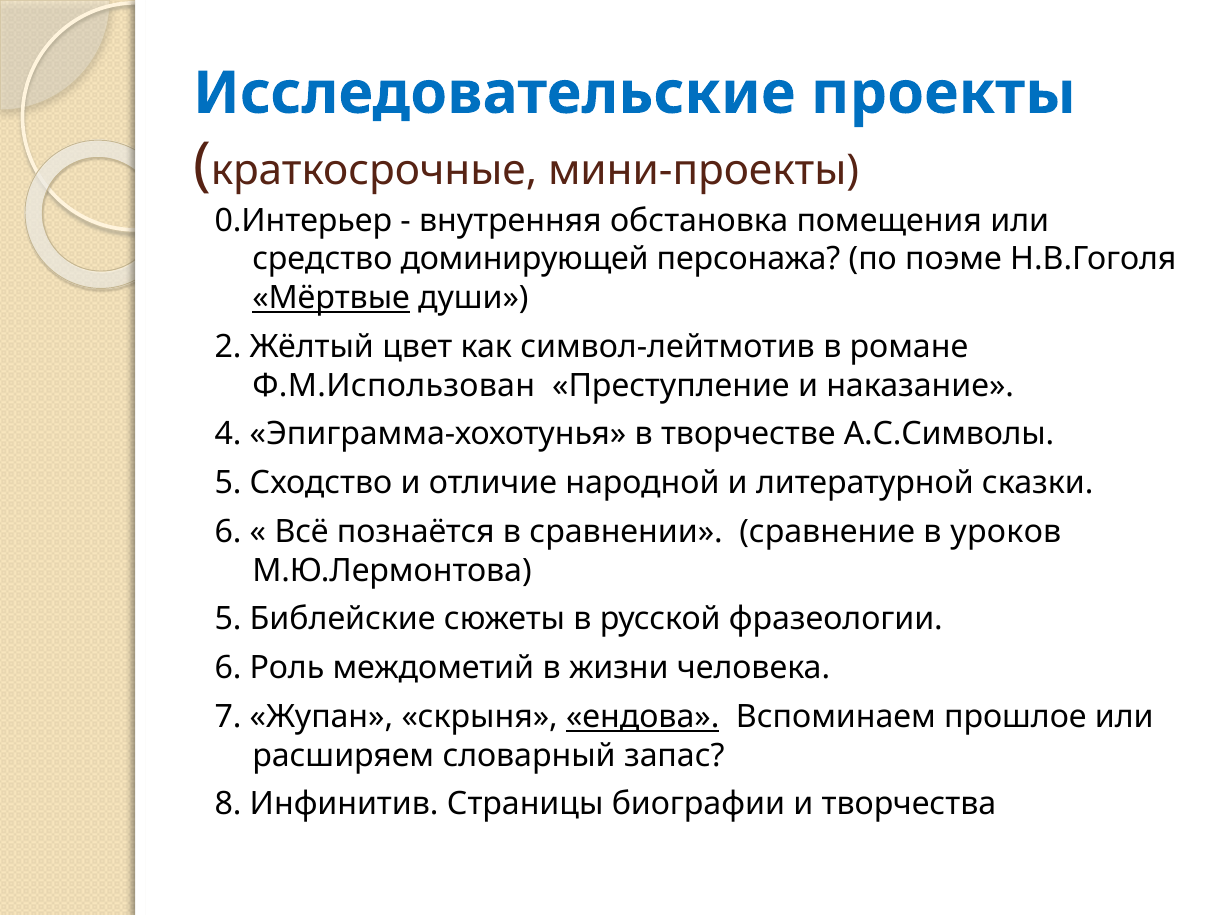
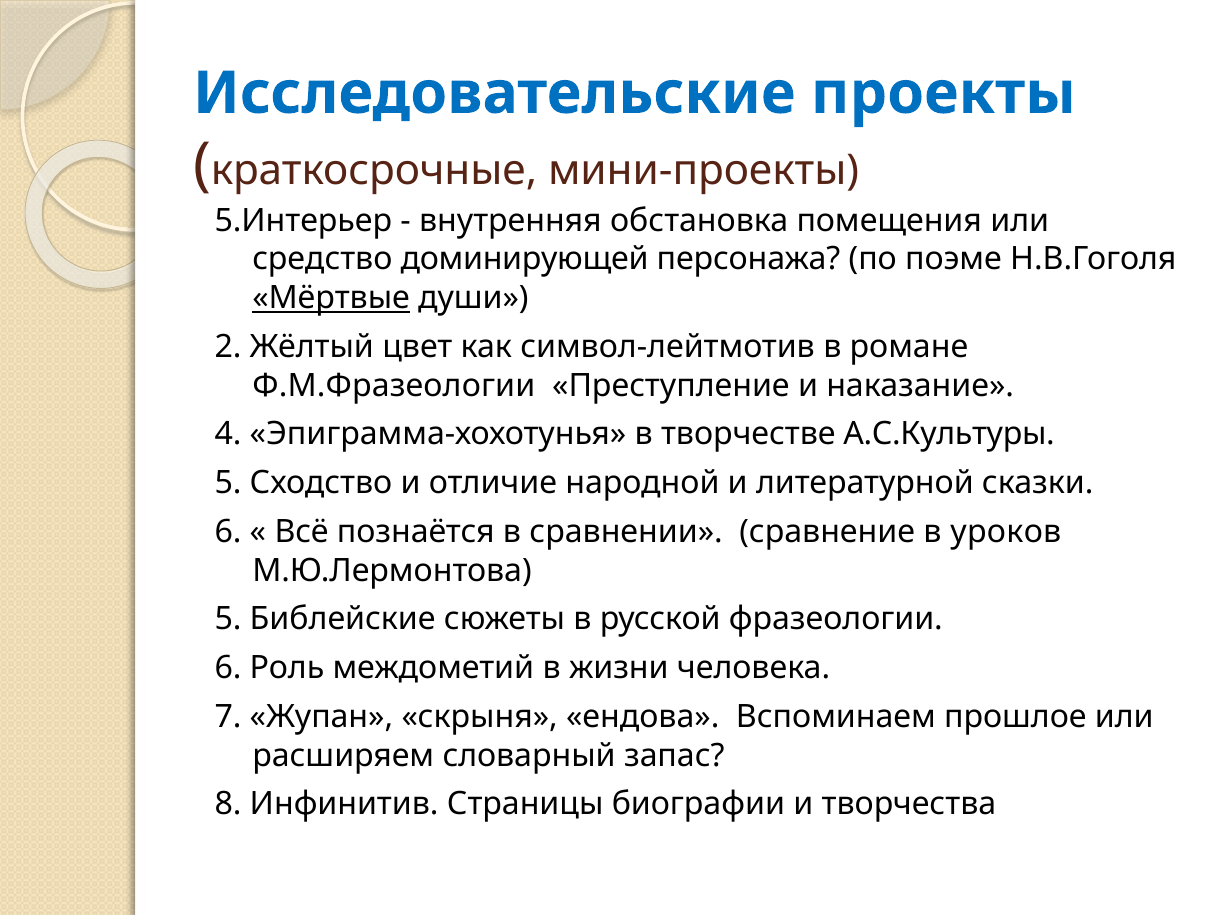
0.Интерьер: 0.Интерьер -> 5.Интерьер (303, 221)
Ф.М.Использован: Ф.М.Использован -> Ф.М.Фразеологии (394, 385)
А.С.Символы: А.С.Символы -> А.С.Культуры (949, 434)
ендова underline: present -> none (643, 717)
